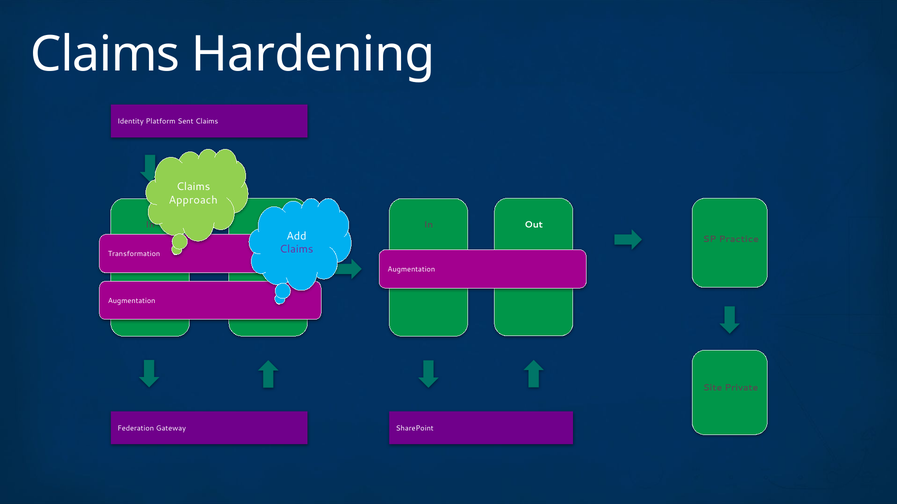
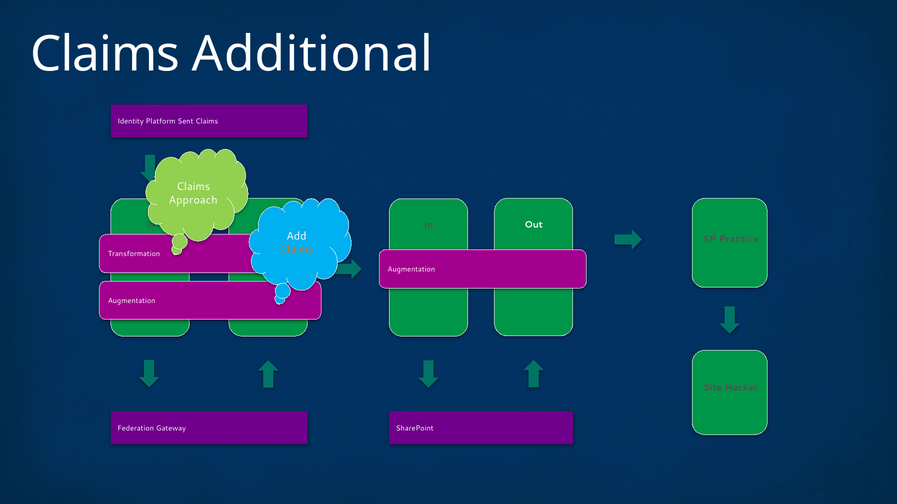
Hardening: Hardening -> Additional (313, 54)
Claims colour: purple -> orange (296, 250)
Private: Private -> Hacker (741, 388)
